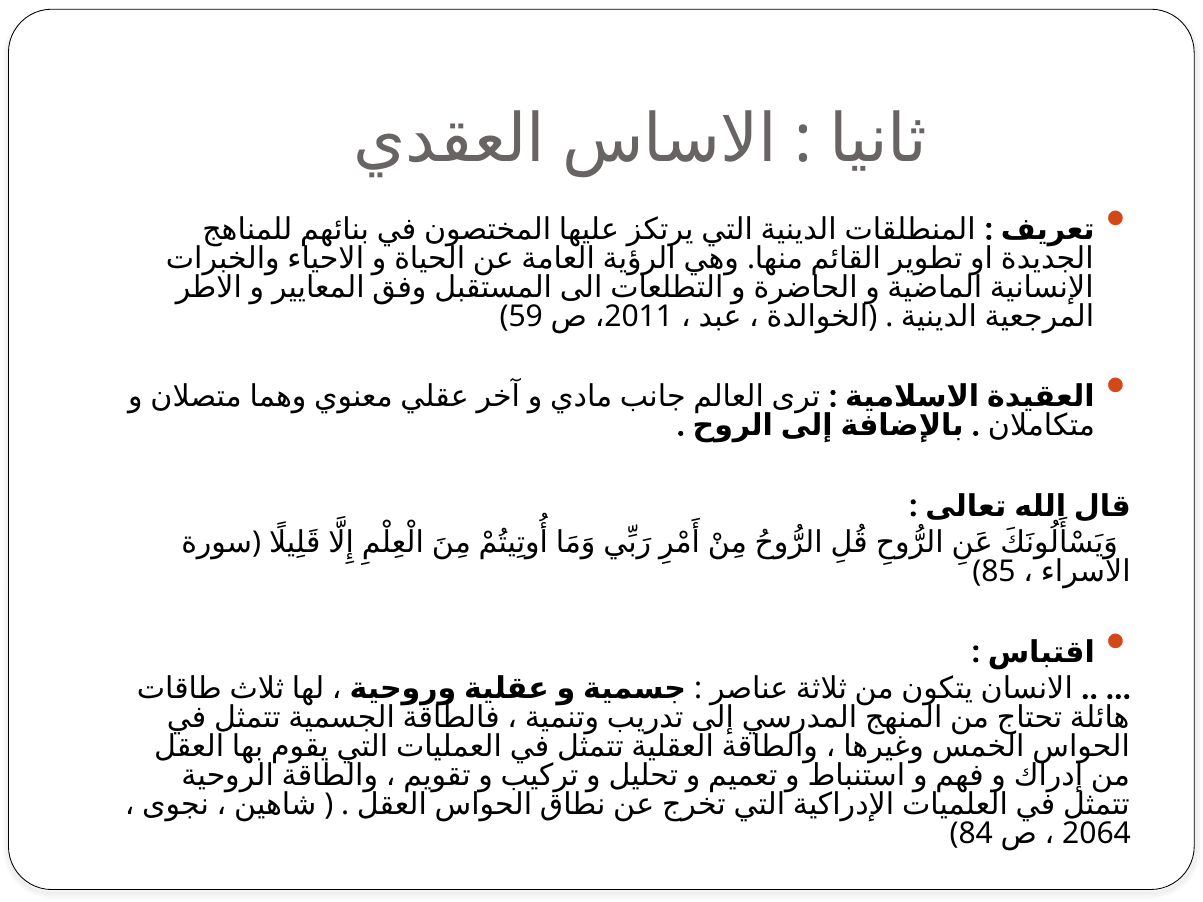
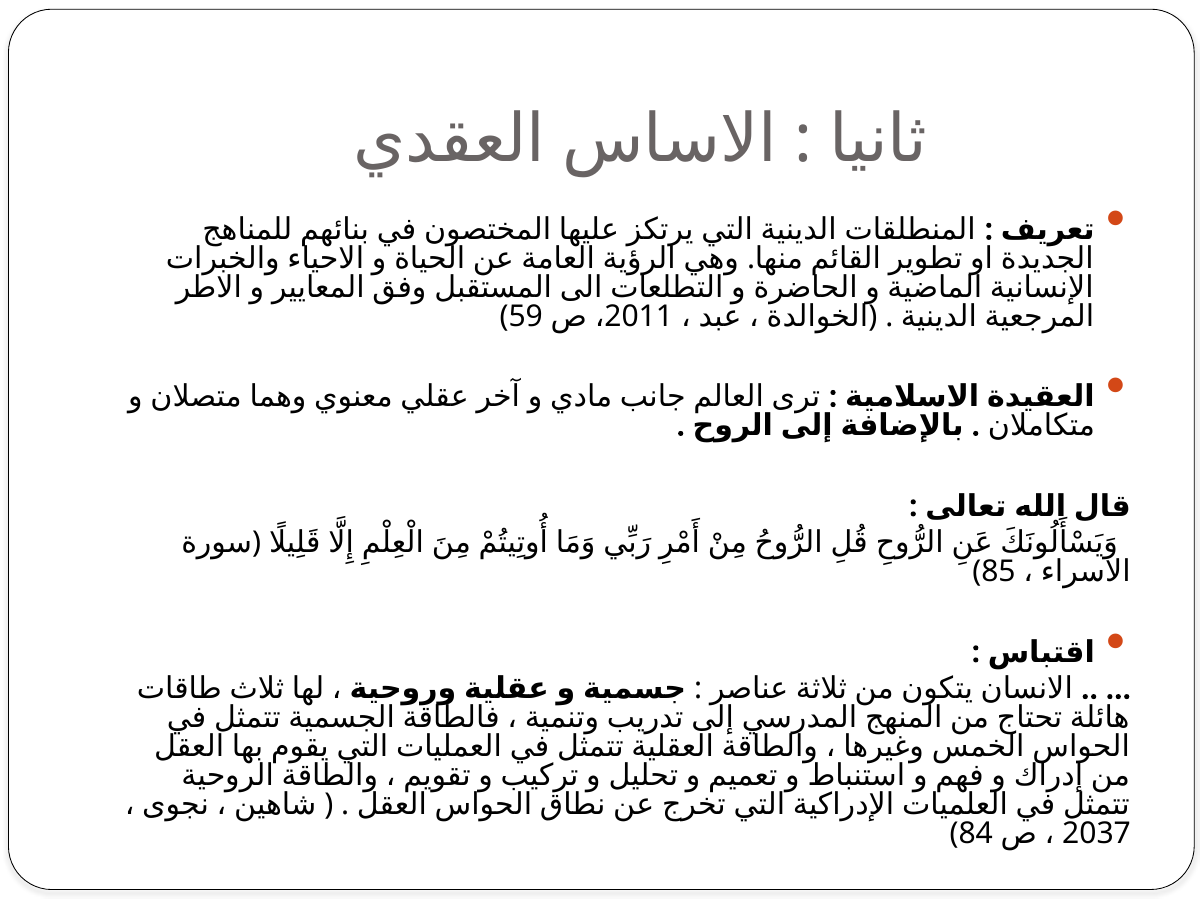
2064: 2064 -> 2037 (1097, 833)
